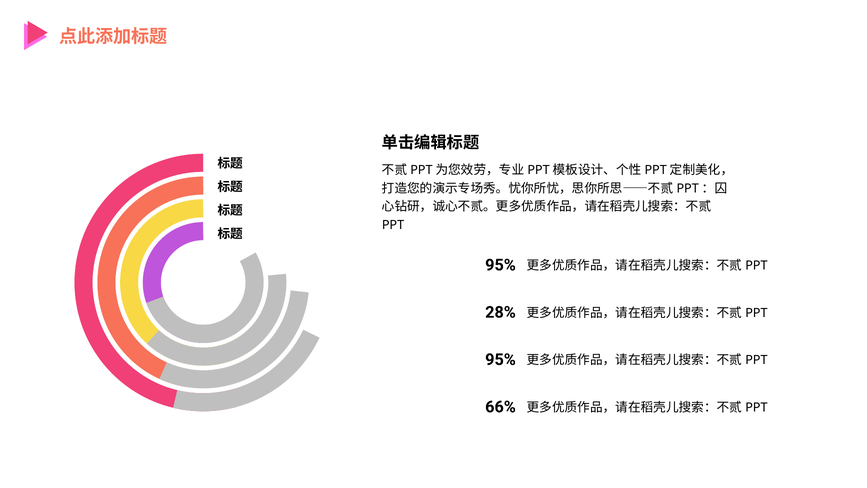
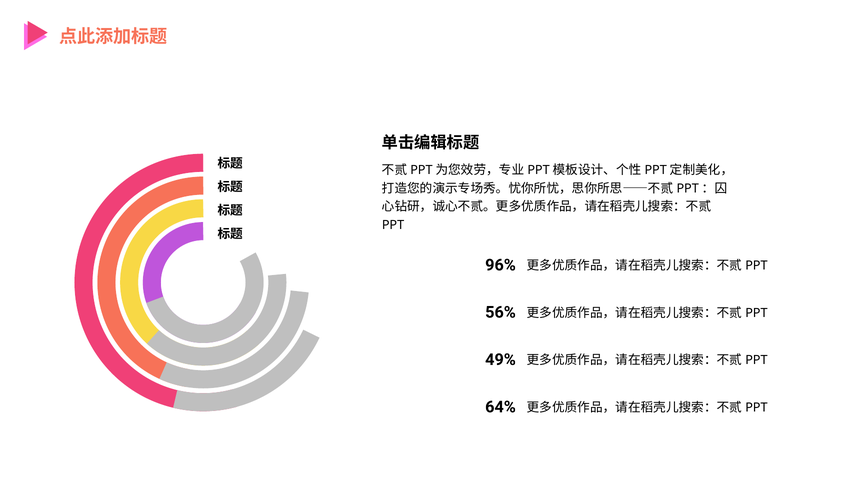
95%: 95% -> 96% (500, 265)
28%: 28% -> 56% (500, 312)
95%: 95% -> 49% (500, 359)
66%: 66% -> 64% (500, 407)
